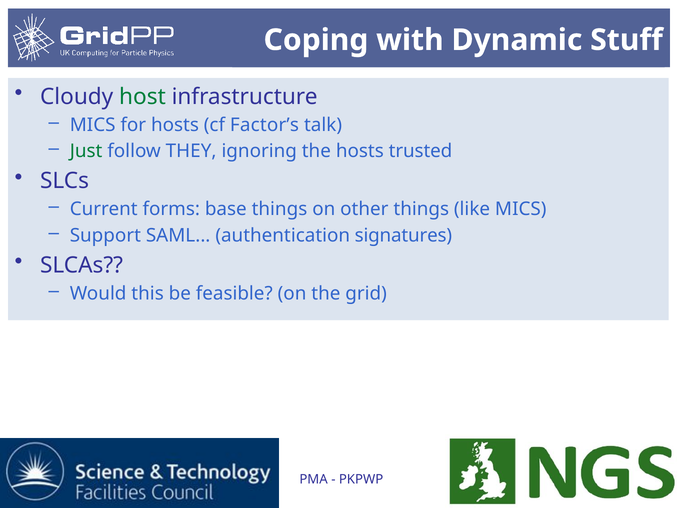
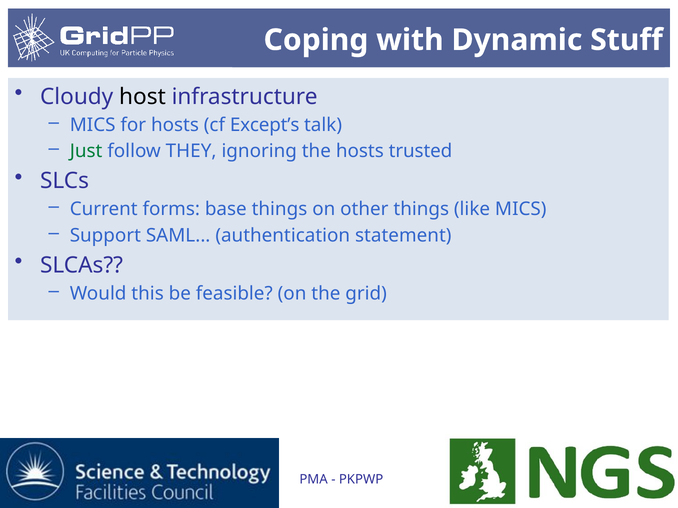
host colour: green -> black (142, 97)
Factor’s: Factor’s -> Except’s (265, 125)
signatures: signatures -> statement (403, 236)
